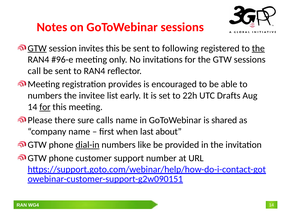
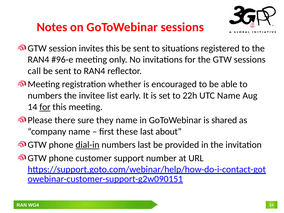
GTW underline: present -> none (37, 48)
following: following -> situations (180, 48)
the underline: present -> none (258, 48)
provides: provides -> whether (125, 84)
UTC Drafts: Drafts -> Name (229, 96)
calls: calls -> they (105, 120)
when: when -> these (127, 132)
numbers like: like -> last (144, 145)
